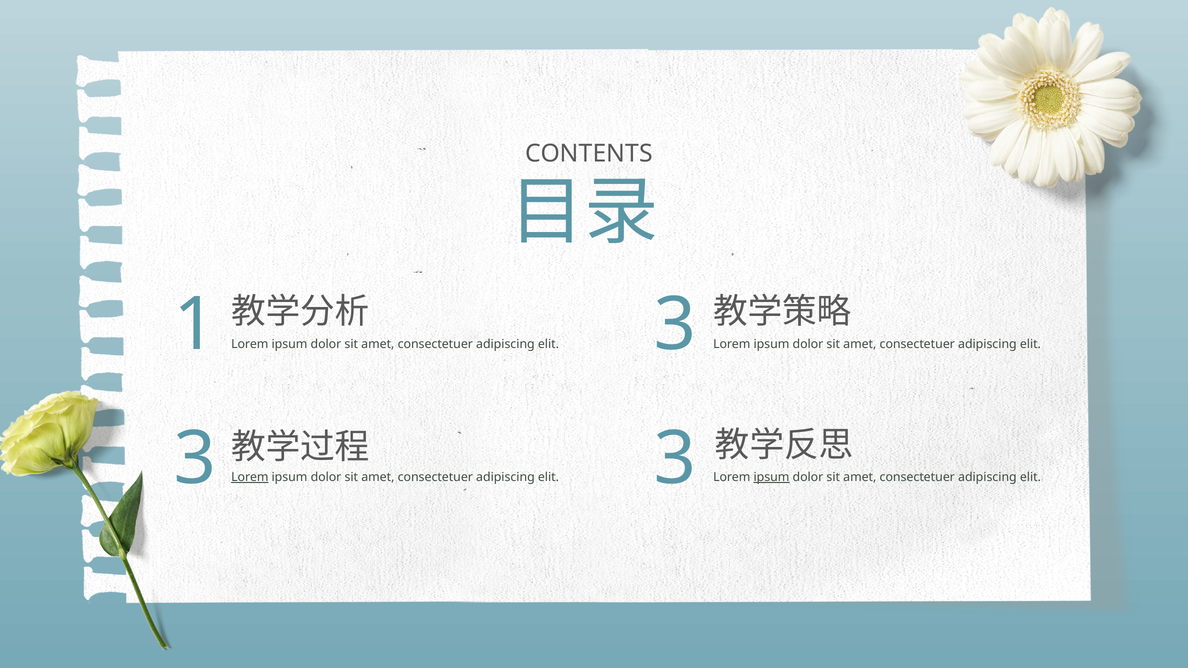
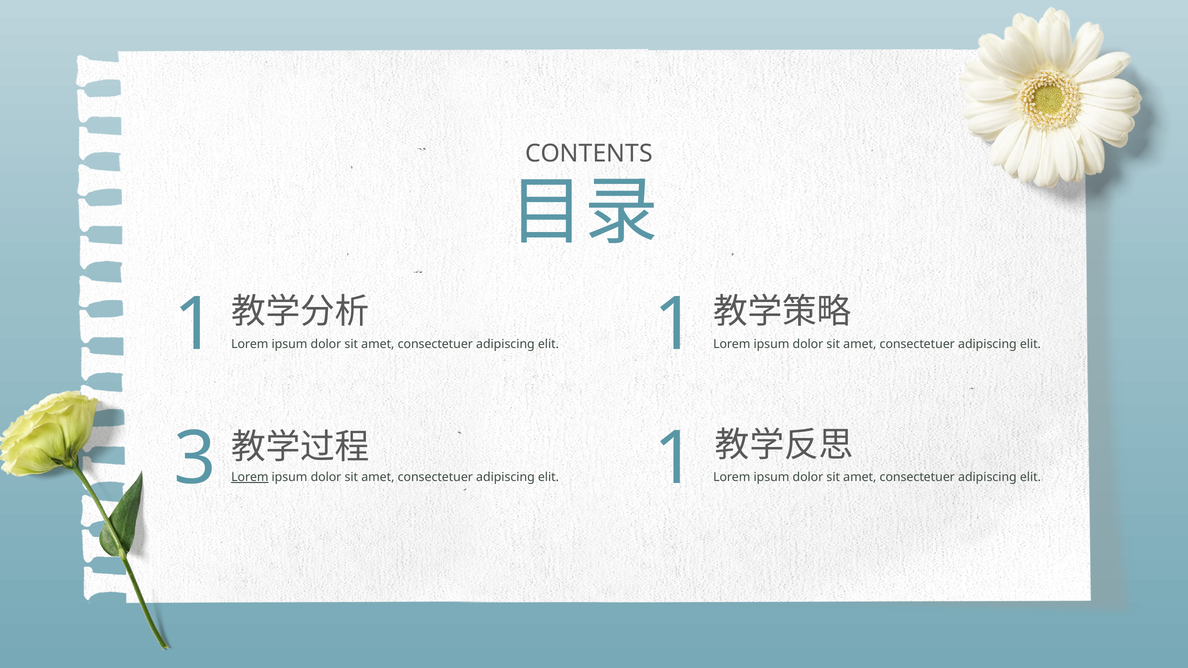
1 3: 3 -> 1 (675, 325)
3: 3 -> 1 (675, 459)
ipsum underline: present -> none (771, 477)
